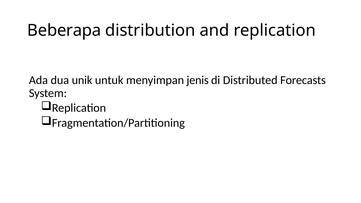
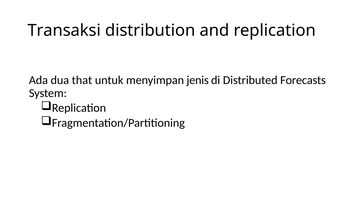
Beberapa: Beberapa -> Transaksi (64, 30)
unik: unik -> that (82, 80)
